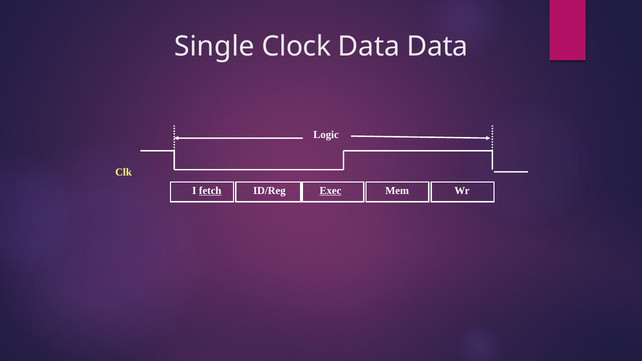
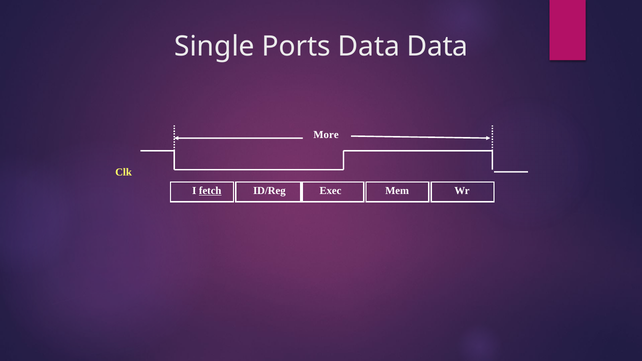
Clock: Clock -> Ports (296, 46)
Logic: Logic -> More (326, 135)
Exec underline: present -> none (330, 191)
